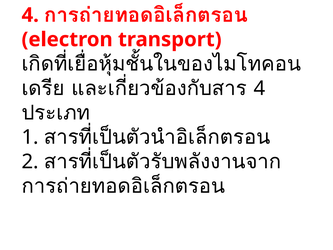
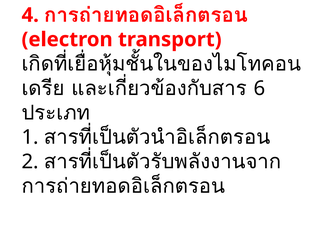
4: 4 -> 6 (260, 88)
